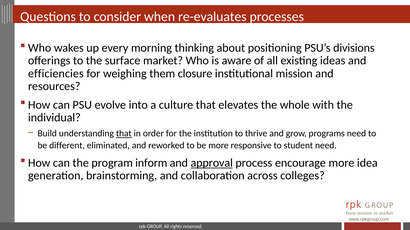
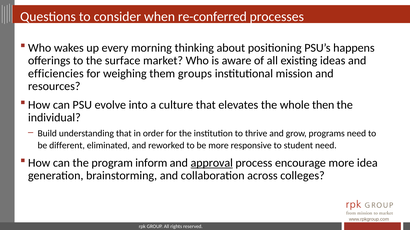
re-evaluates: re-evaluates -> re-conferred (212, 17)
divisions: divisions -> happens (354, 48)
closure: closure -> groups (195, 74)
with: with -> then (323, 105)
that underline: present -> none (124, 134)
